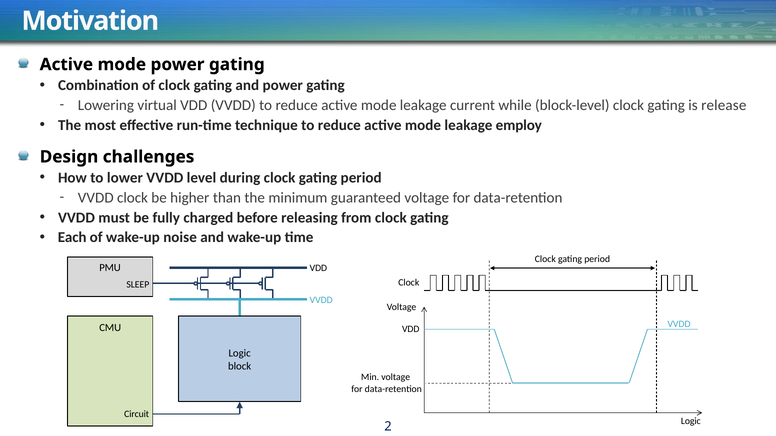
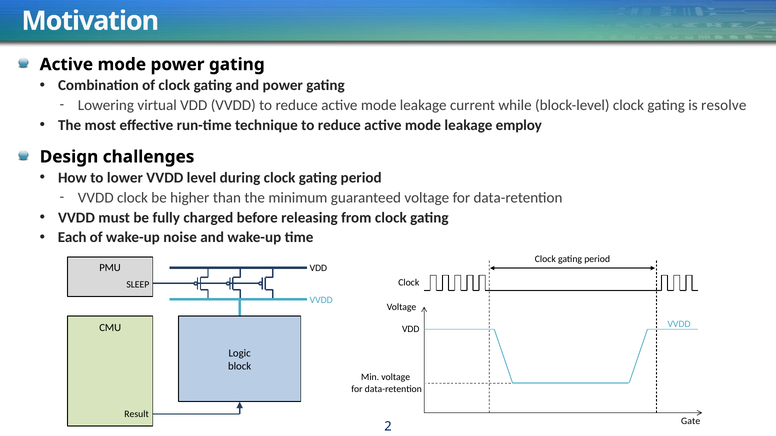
release: release -> resolve (724, 106)
Circuit: Circuit -> Result (137, 414)
Logic: Logic -> Gate (691, 422)
